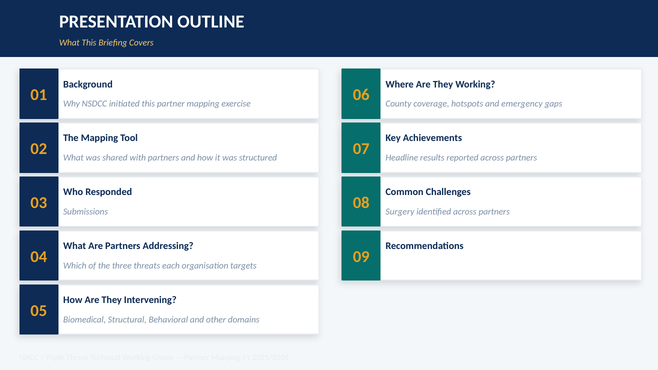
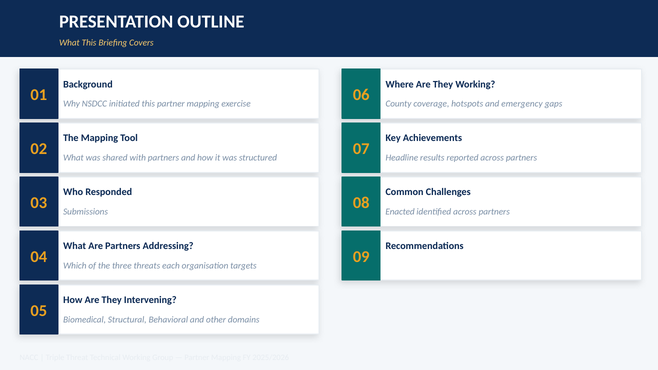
Surgery: Surgery -> Enacted (400, 212)
